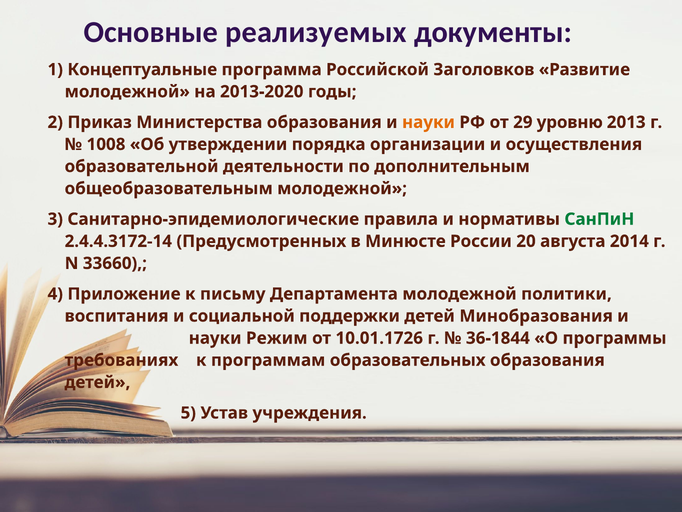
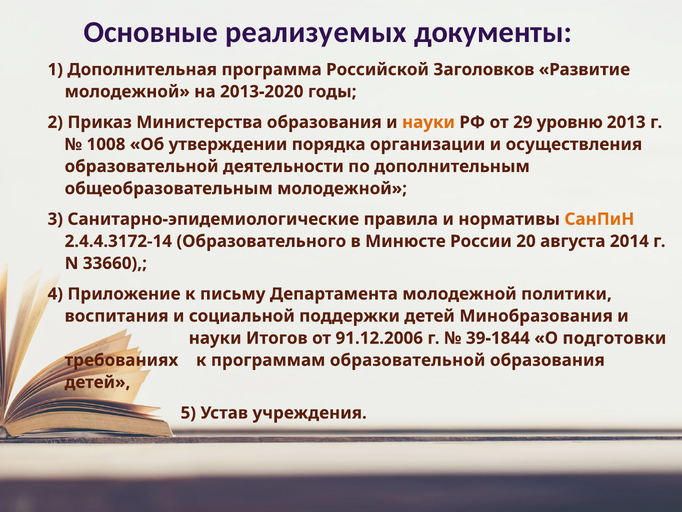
Концептуальные: Концептуальные -> Дополнительная (142, 70)
СанПиН colour: green -> orange (599, 219)
Предусмотренных: Предусмотренных -> Образовательного (261, 241)
Режим: Режим -> Итогов (277, 338)
10.01.1726: 10.01.1726 -> 91.12.2006 (379, 338)
36-1844: 36-1844 -> 39-1844 (498, 338)
программы: программы -> подготовки (614, 338)
программам образовательных: образовательных -> образовательной (408, 360)
